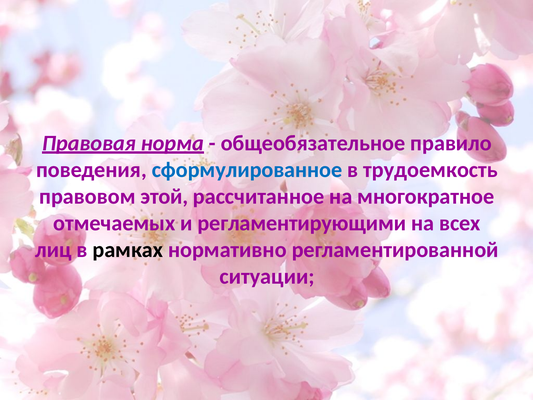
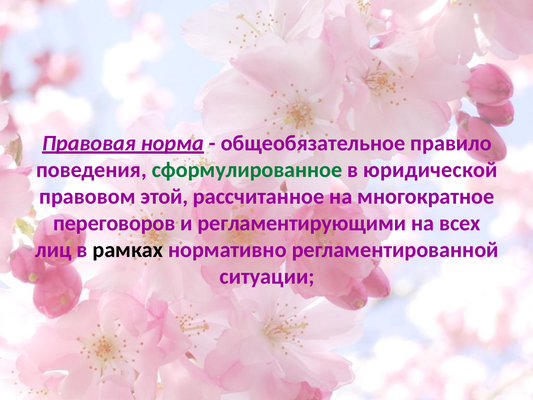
сформулированное colour: blue -> green (247, 170)
трудоемкость: трудоемкость -> юридической (430, 170)
отмечаемых: отмечаемых -> переговоров (114, 223)
